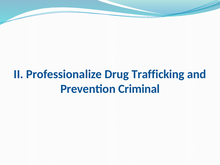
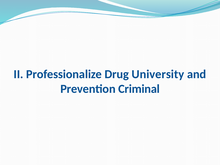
Trafficking: Trafficking -> University (158, 74)
